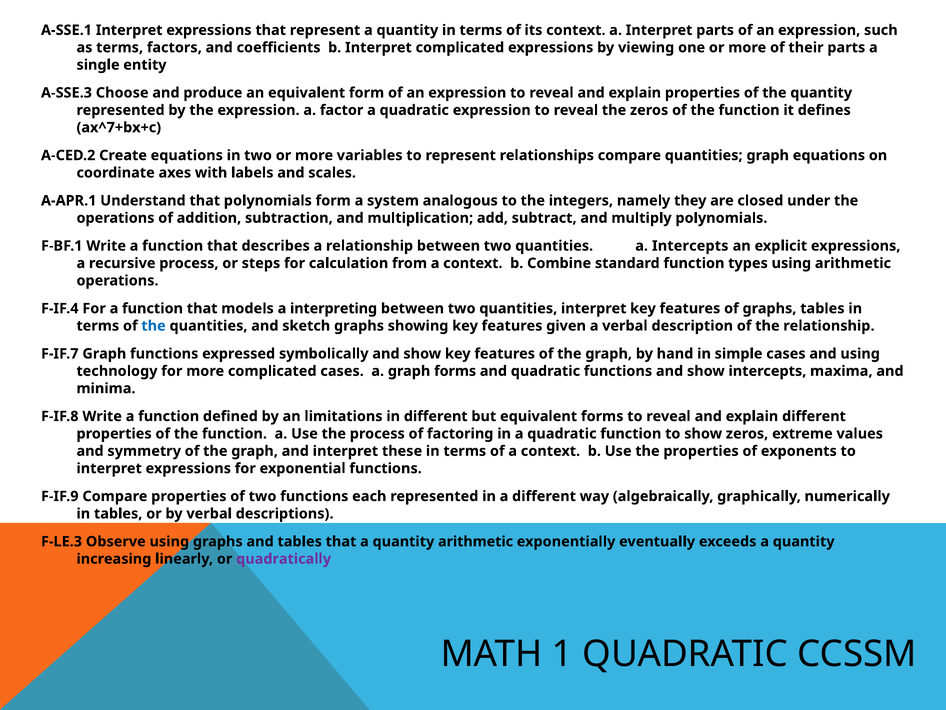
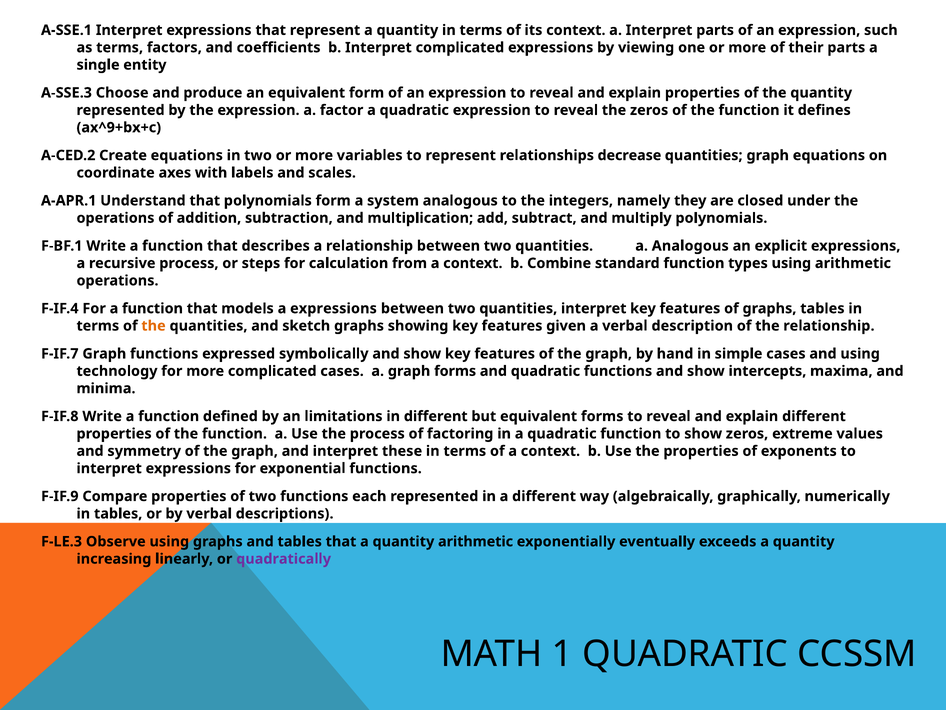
ax^7+bx+c: ax^7+bx+c -> ax^9+bx+c (119, 127)
relationships compare: compare -> decrease (629, 155)
a Intercepts: Intercepts -> Analogous (690, 246)
a interpreting: interpreting -> expressions (333, 308)
the colour: blue -> orange (154, 326)
